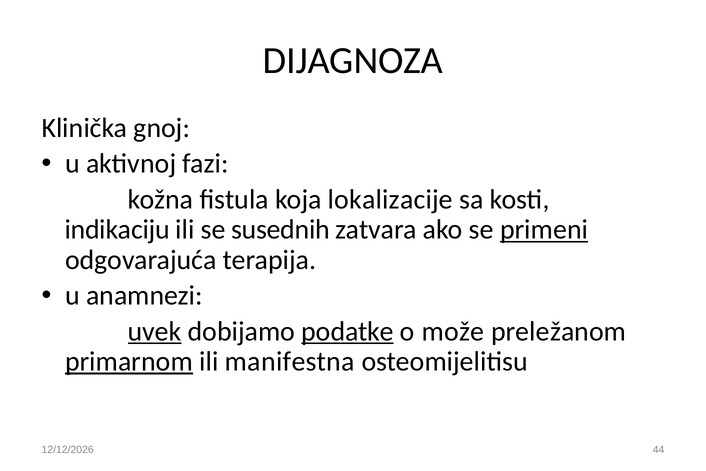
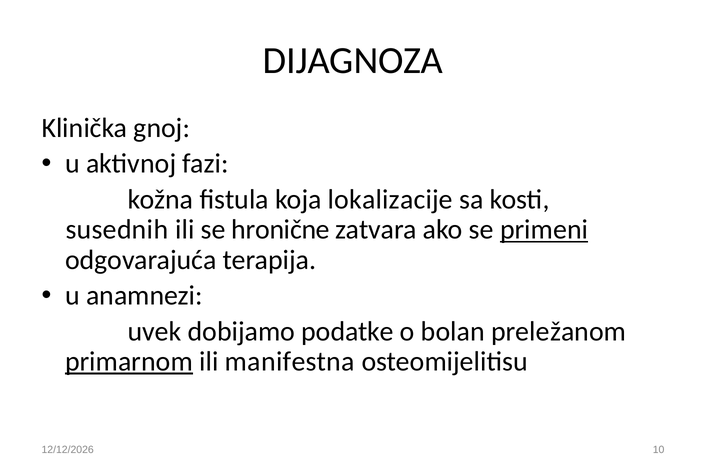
indikaciju: indikaciju -> susednih (117, 229)
susednih: susednih -> hronične (281, 229)
uvek underline: present -> none (155, 331)
podatke underline: present -> none (348, 331)
može: može -> bolan (453, 331)
44: 44 -> 10 (659, 449)
